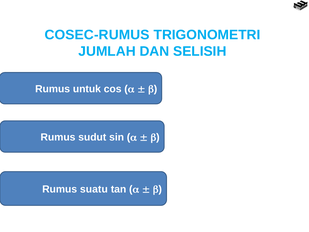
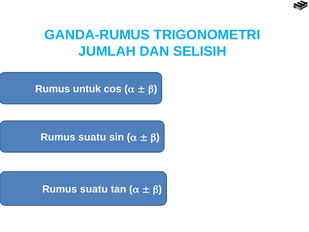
COSEC-RUMUS: COSEC-RUMUS -> GANDA-RUMUS (97, 35)
sudut: sudut -> suatu (92, 137)
